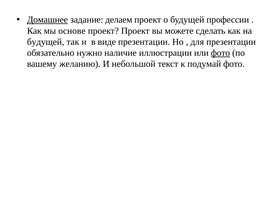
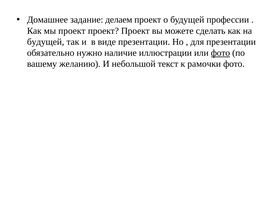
Домашнее underline: present -> none (47, 20)
мы основе: основе -> проект (72, 31)
подумай: подумай -> рамочки (204, 64)
